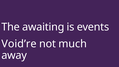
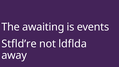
Void’re: Void’re -> Stfld’re (19, 44)
much: much -> ldflda (73, 44)
